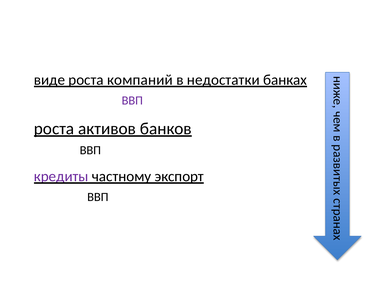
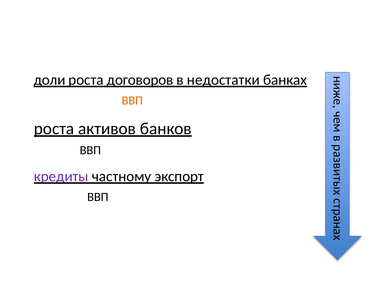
виде: виде -> доли (50, 80)
компаний: компаний -> договоров (140, 80)
ВВП colour: purple -> orange (132, 101)
